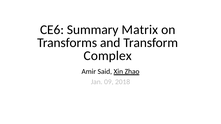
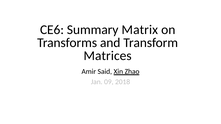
Complex: Complex -> Matrices (108, 56)
